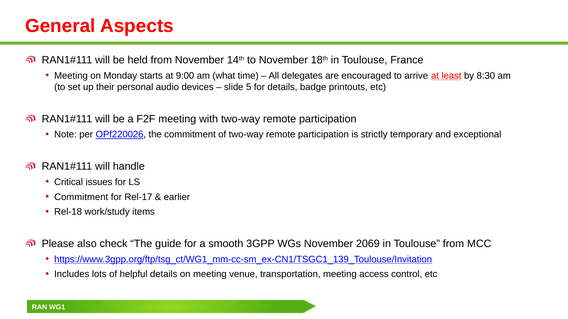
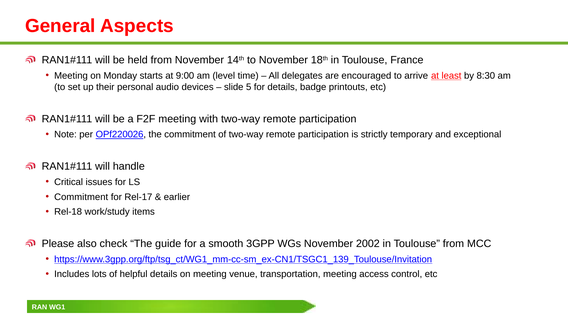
what: what -> level (224, 76)
2069: 2069 -> 2002 (368, 244)
